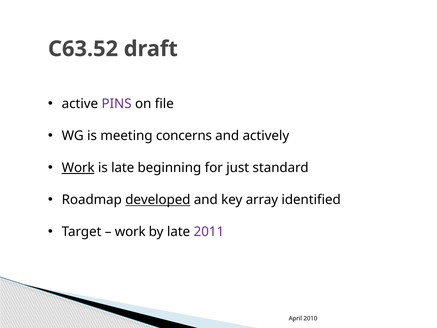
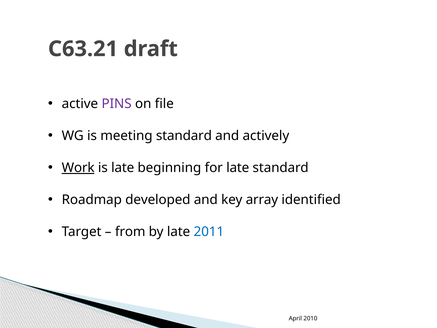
C63.52: C63.52 -> C63.21 (83, 49)
meeting concerns: concerns -> standard (184, 136)
for just: just -> late (238, 168)
developed underline: present -> none (158, 200)
work: work -> from (130, 232)
2011 colour: purple -> blue (209, 232)
